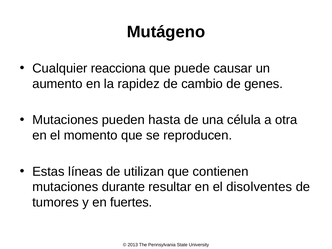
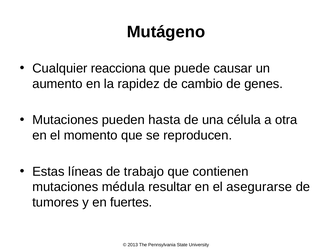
utilizan: utilizan -> trabajo (144, 172)
durante: durante -> médula (123, 187)
disolventes: disolventes -> asegurarse (259, 187)
